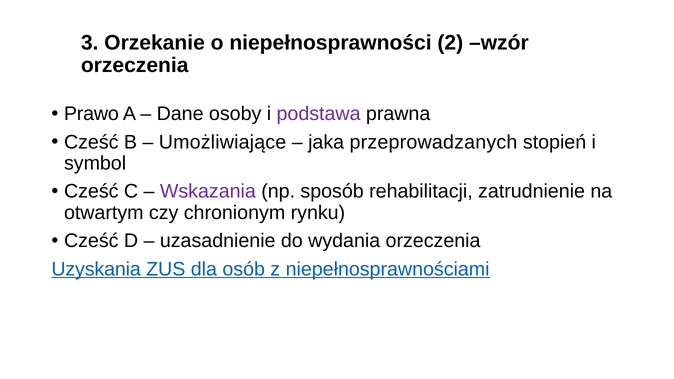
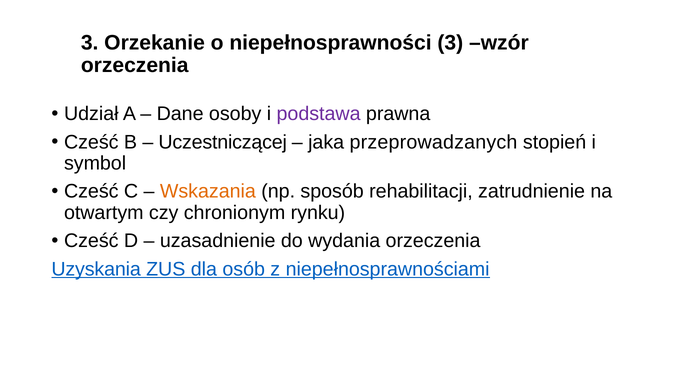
niepełnosprawności 2: 2 -> 3 (450, 43)
Prawo: Prawo -> Udział (91, 114)
Umożliwiające: Umożliwiające -> Uczestniczącej (223, 142)
Wskazania colour: purple -> orange (208, 192)
